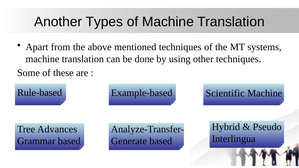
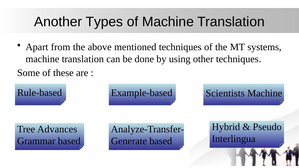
Scientific: Scientific -> Scientists (225, 93)
